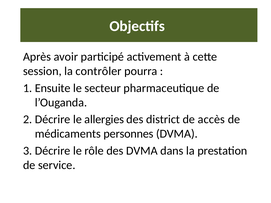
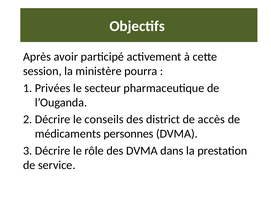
contrôler: contrôler -> ministère (99, 71)
Ensuite: Ensuite -> Privées (53, 88)
allergies: allergies -> conseils (104, 120)
